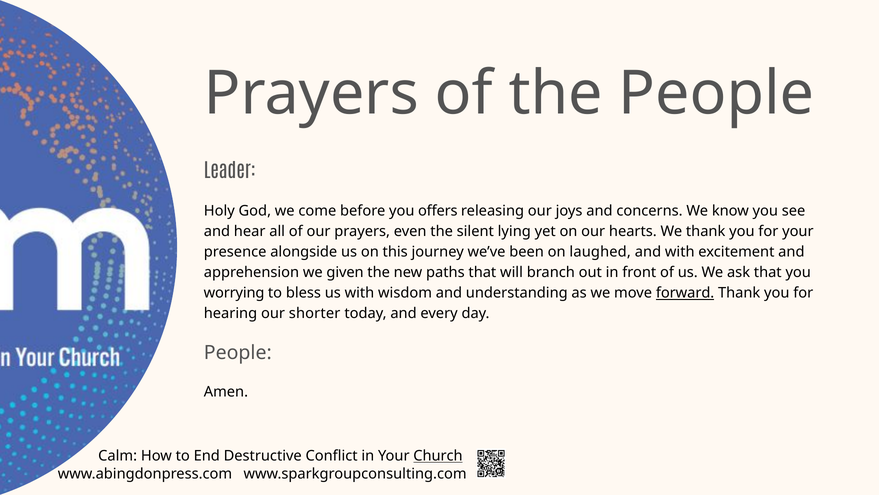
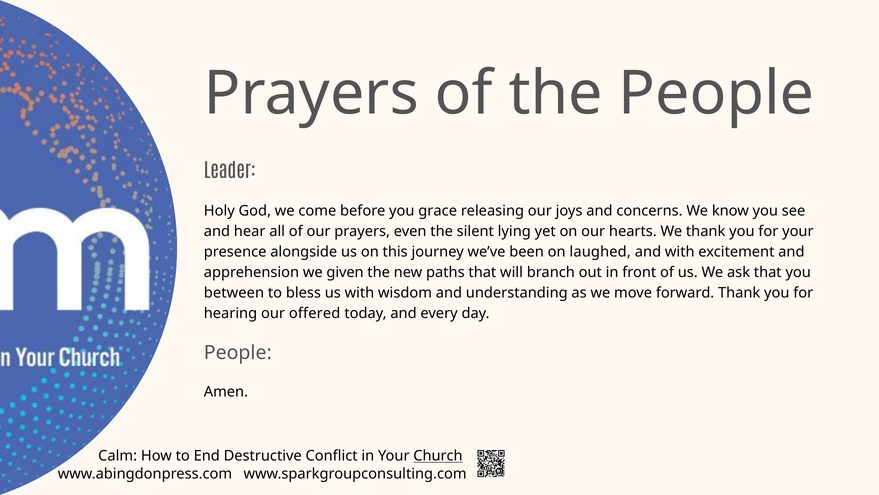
offers: offers -> grace (438, 211)
worrying: worrying -> between (234, 293)
forward underline: present -> none (685, 293)
shorter: shorter -> offered (315, 313)
